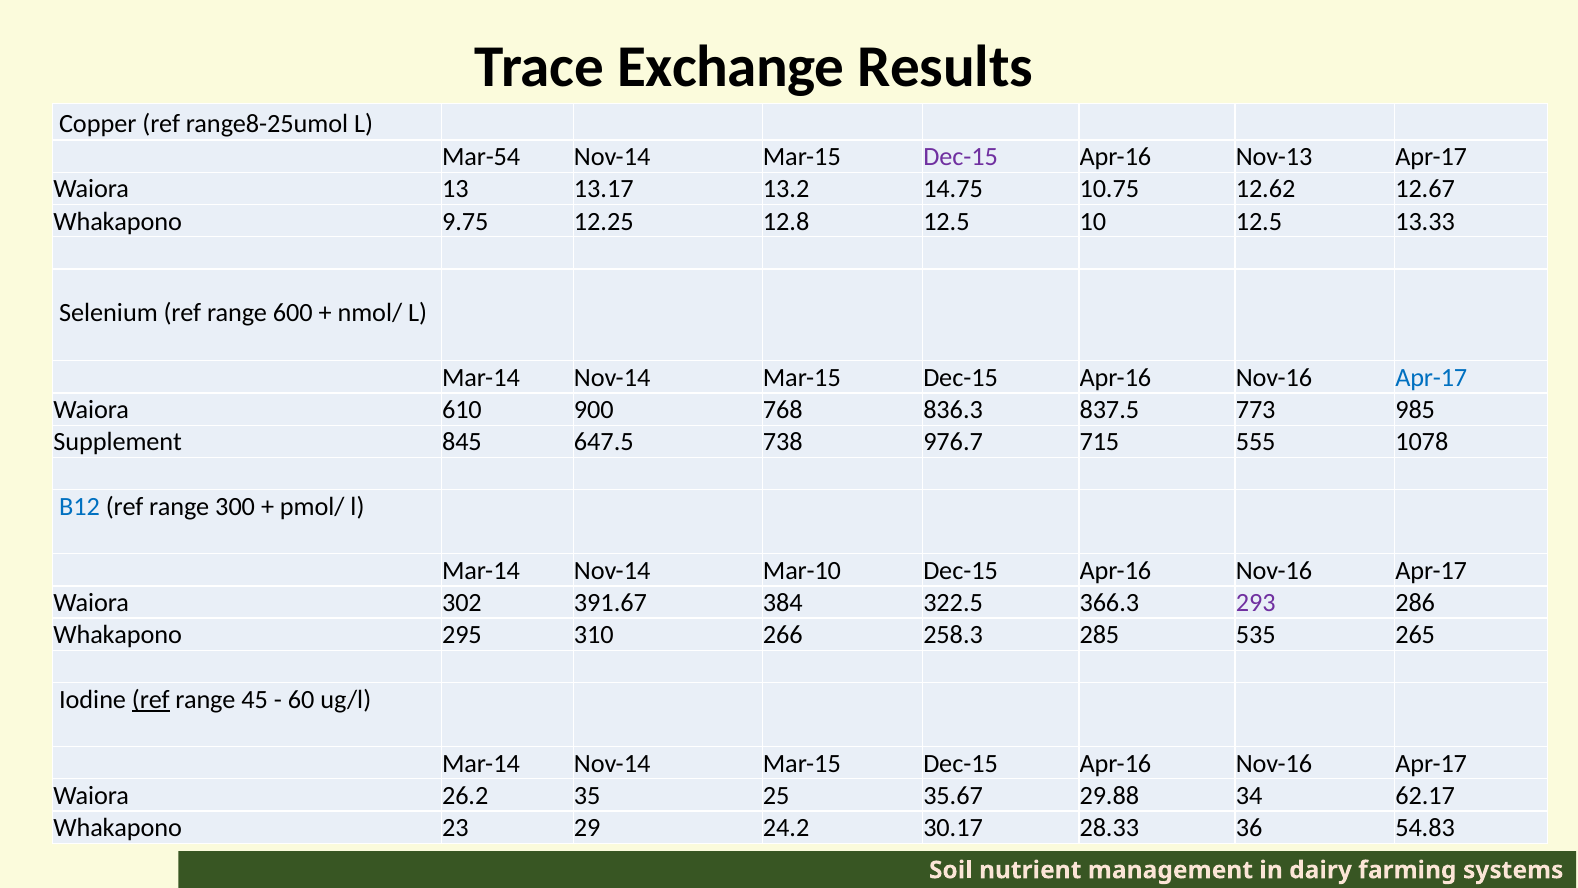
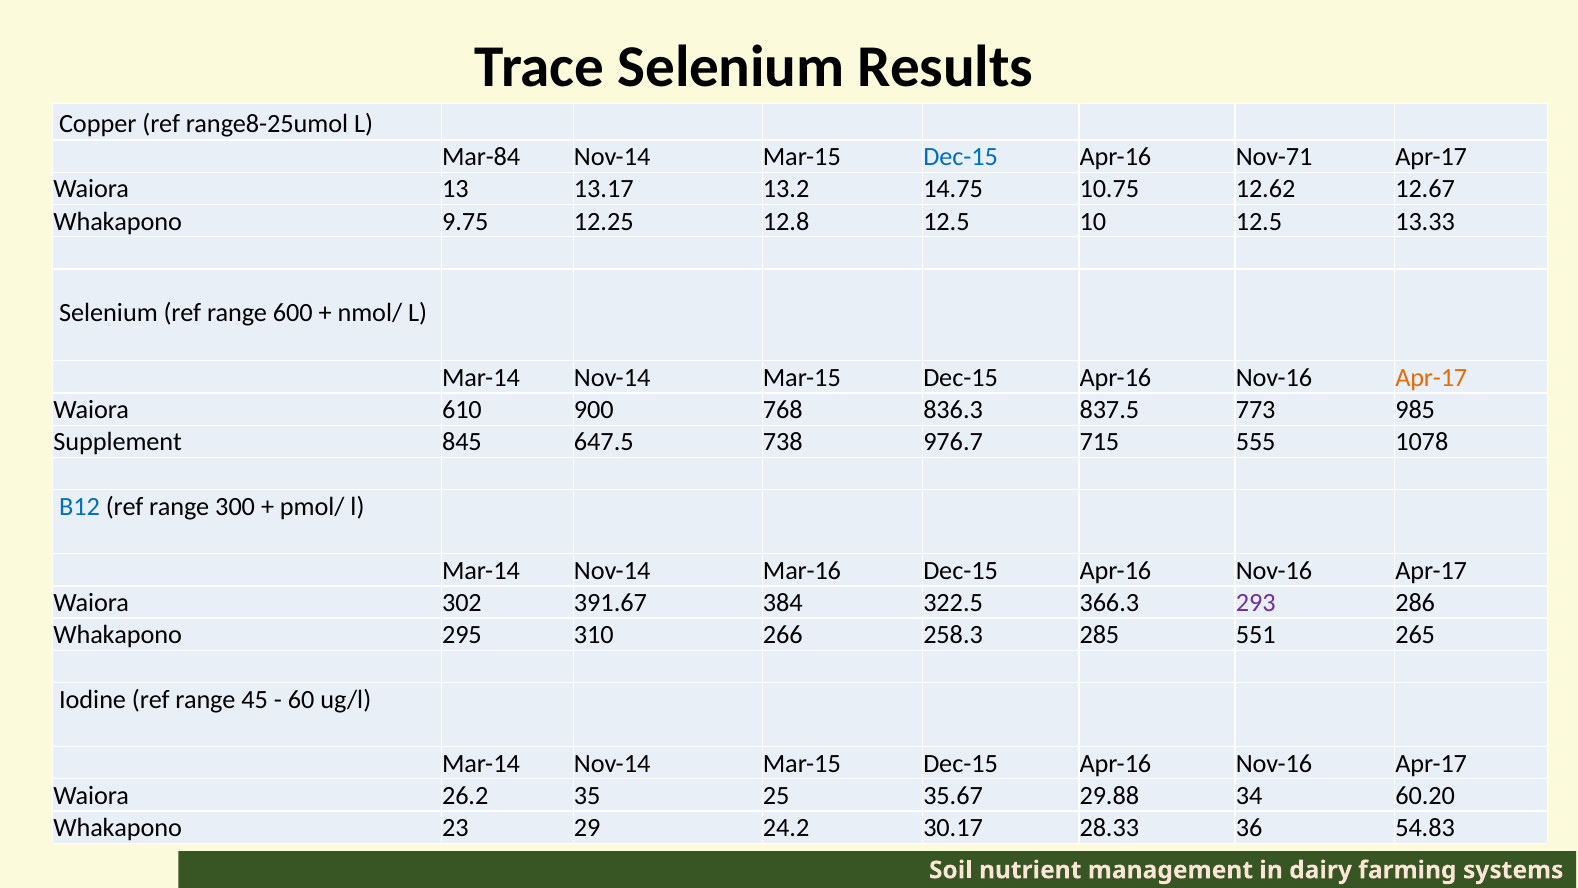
Trace Exchange: Exchange -> Selenium (731, 67)
Mar-54: Mar-54 -> Mar-84 (481, 157)
Dec-15 colour: purple -> blue (961, 157)
Nov-13: Nov-13 -> Nov-71 (1274, 157)
Apr-17 colour: blue -> orange (1431, 378)
Mar-10: Mar-10 -> Mar-16 (802, 570)
535: 535 -> 551 (1256, 635)
ref underline: present -> none (151, 699)
62.17: 62.17 -> 60.20 (1425, 795)
